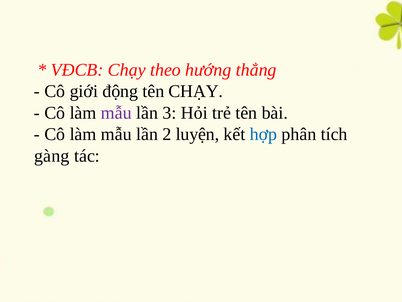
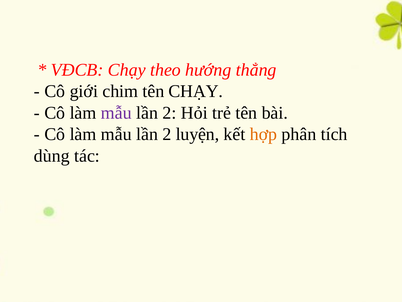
động: động -> chim (120, 91)
3: 3 -> 2 (169, 113)
hợp colour: blue -> orange (263, 134)
gàng: gàng -> dùng (52, 156)
